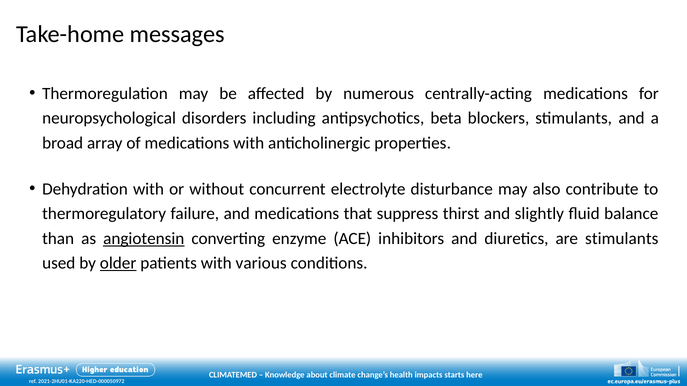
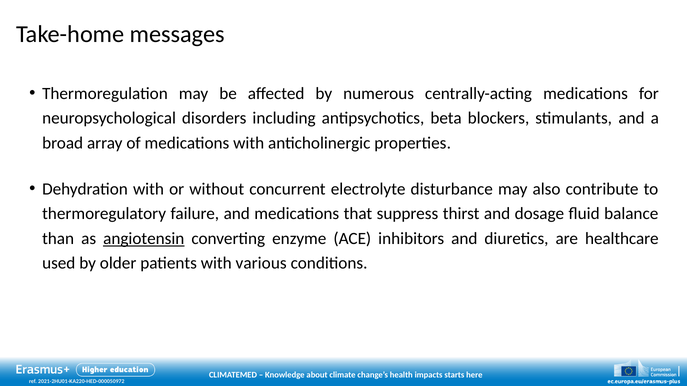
slightly: slightly -> dosage (539, 214)
are stimulants: stimulants -> healthcare (622, 239)
older underline: present -> none (118, 263)
